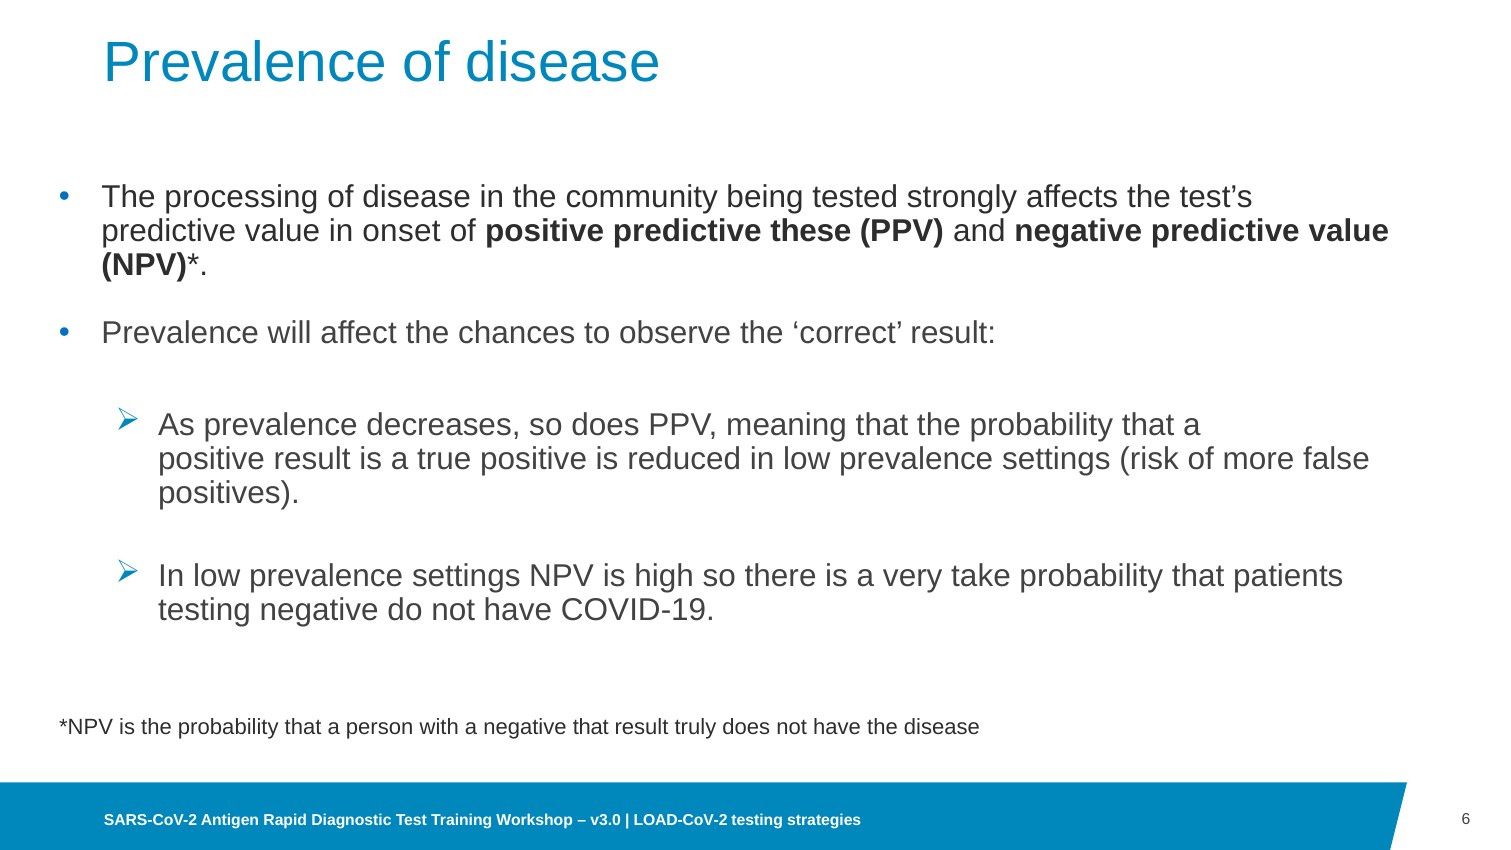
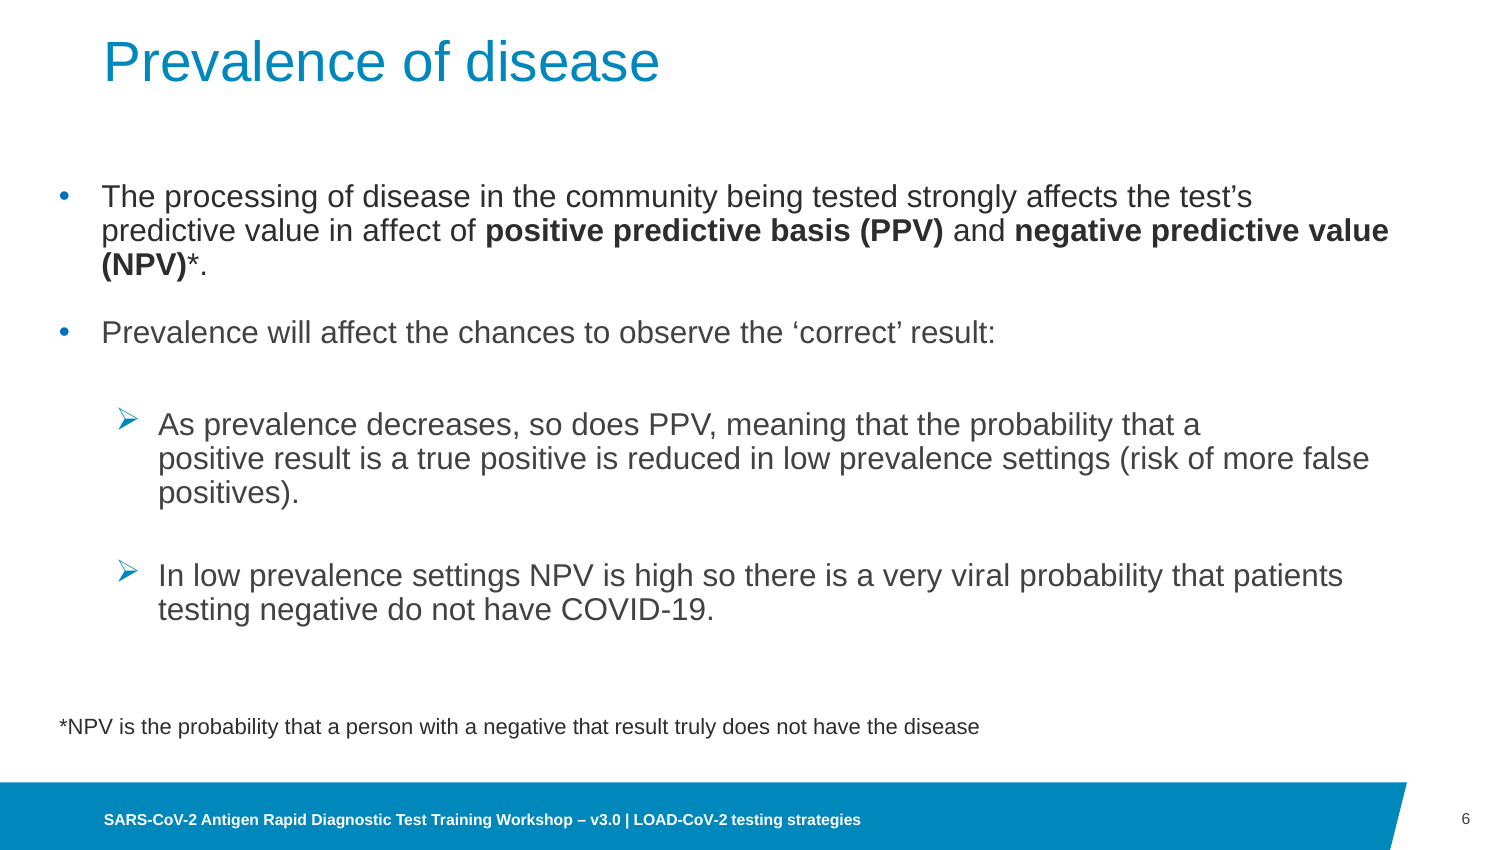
in onset: onset -> affect (402, 231)
these: these -> basis (811, 231)
take: take -> viral (981, 576)
